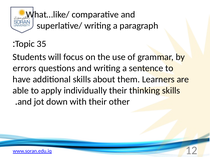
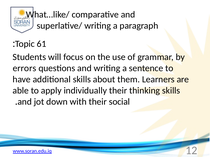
35: 35 -> 61 (42, 44)
other: other -> social (119, 102)
